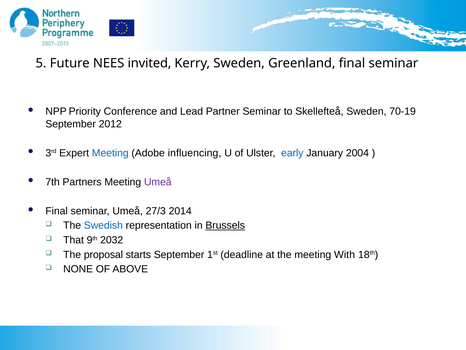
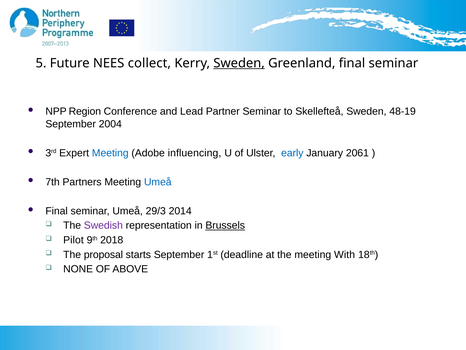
invited: invited -> collect (149, 63)
Sweden underline: none -> present (239, 63)
Priority: Priority -> Region (85, 111)
70-19: 70-19 -> 48-19 (403, 111)
2012: 2012 -> 2004 (110, 124)
2004: 2004 -> 2061 (357, 153)
Umeå colour: purple -> blue (158, 182)
27/3: 27/3 -> 29/3 (156, 211)
Swedish colour: blue -> purple (103, 225)
That: That -> Pilot (73, 240)
2032: 2032 -> 2018 (112, 240)
